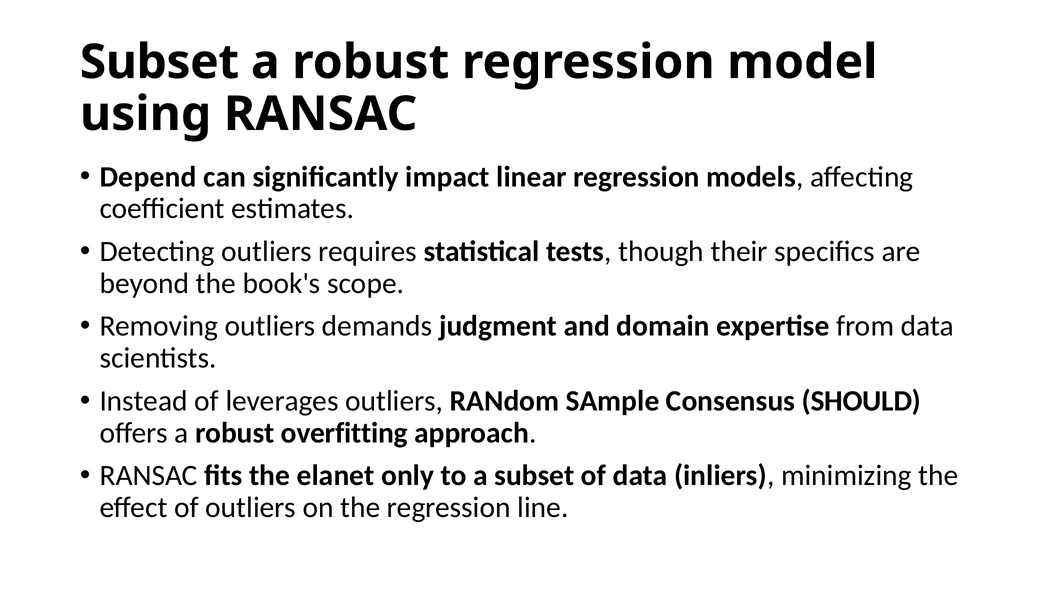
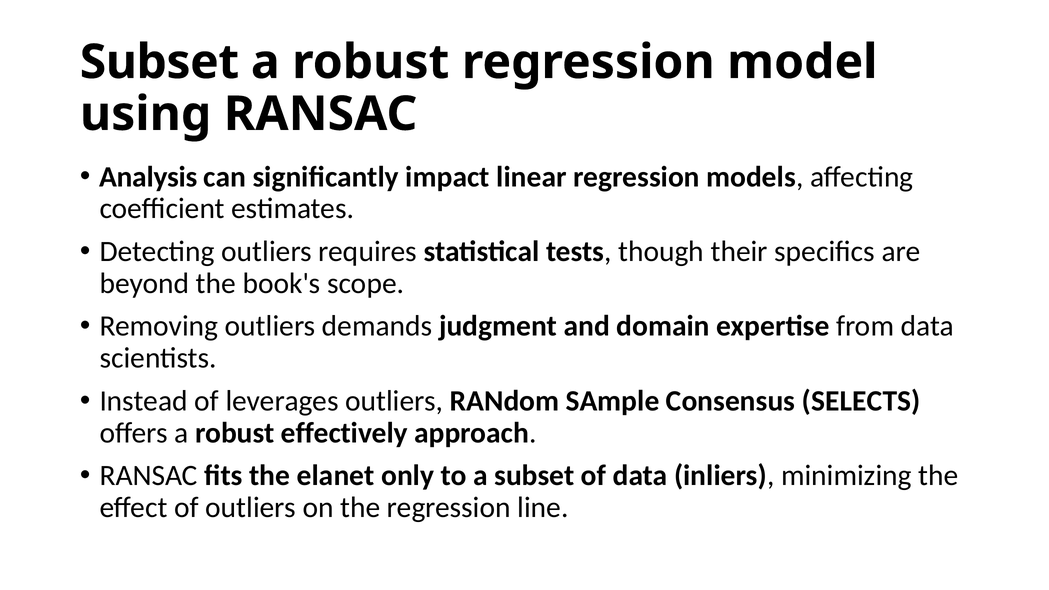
Depend: Depend -> Analysis (148, 177)
SHOULD: SHOULD -> SELECTS (861, 401)
overfitting: overfitting -> effectively (344, 433)
